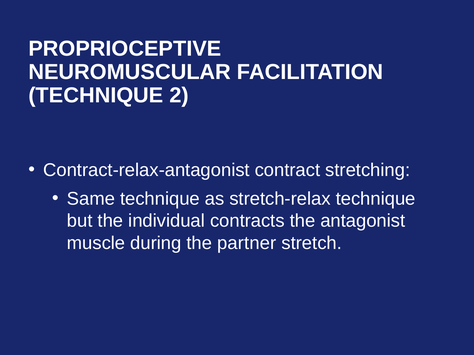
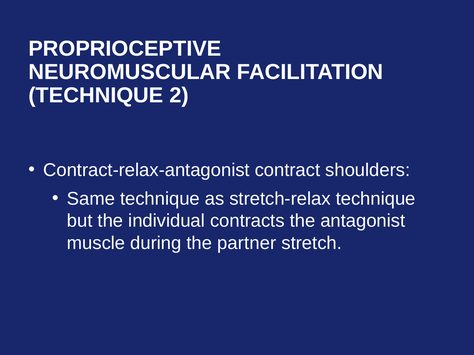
stretching: stretching -> shoulders (368, 170)
